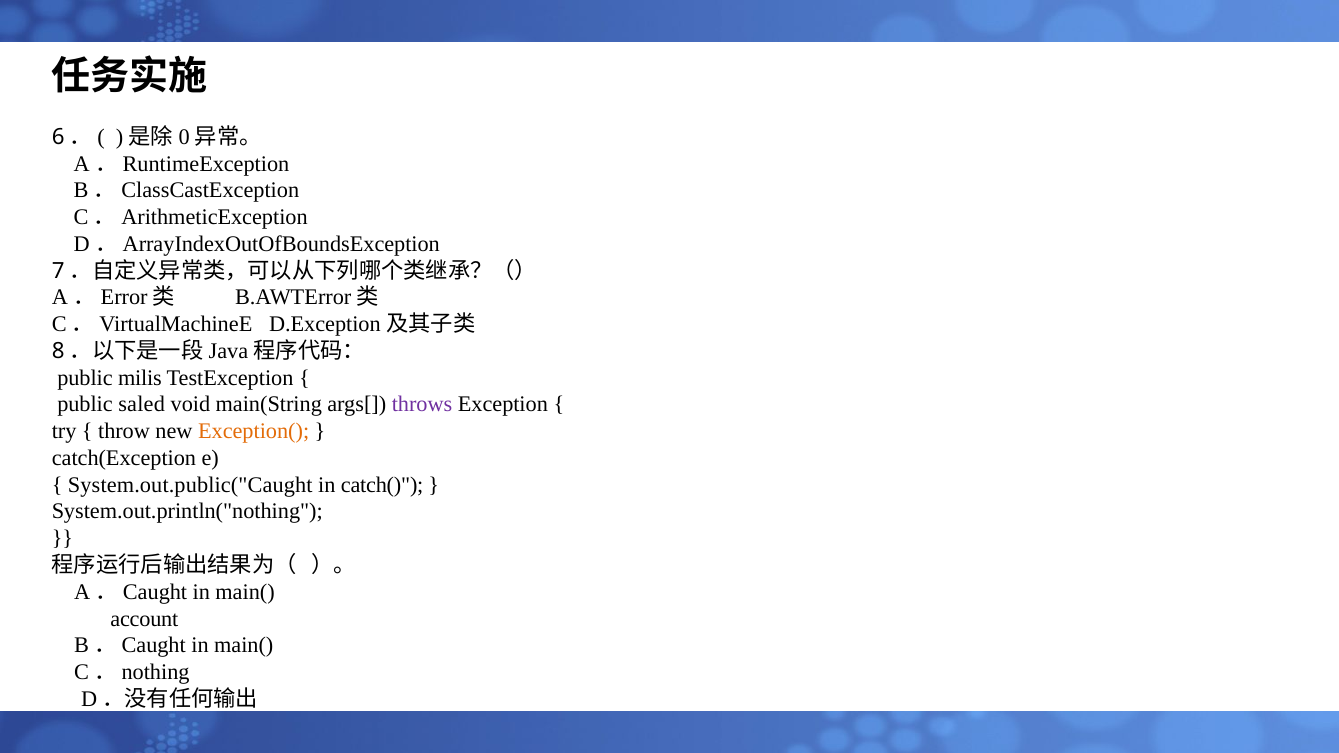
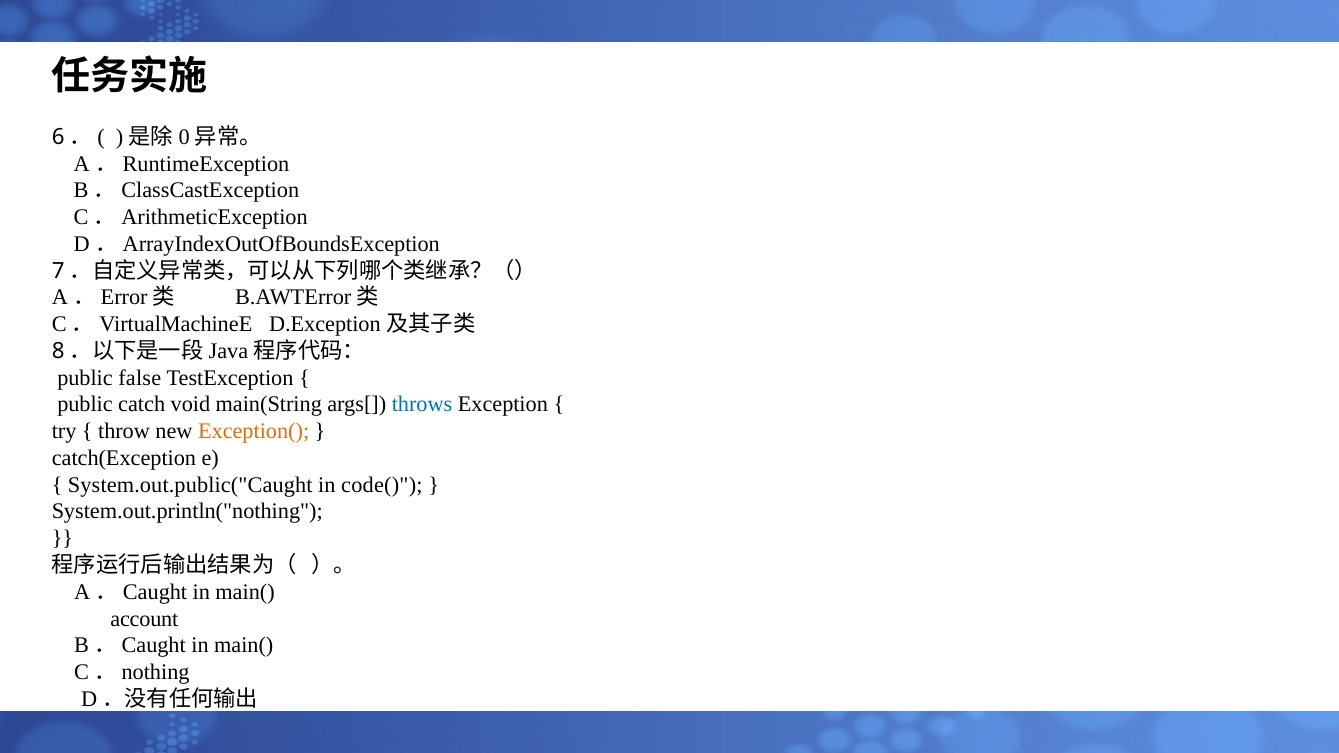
milis: milis -> false (140, 378)
saled: saled -> catch (142, 405)
throws colour: purple -> blue (422, 405)
catch(: catch( -> code( (382, 485)
